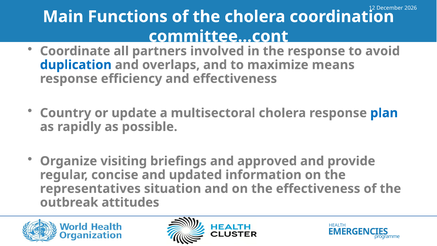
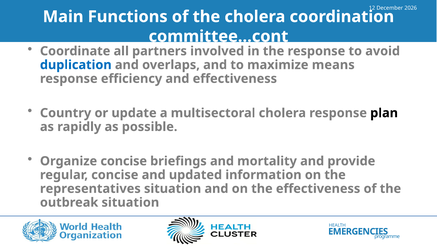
plan colour: blue -> black (384, 113)
Organize visiting: visiting -> concise (124, 161)
approved: approved -> mortality (267, 161)
outbreak attitudes: attitudes -> situation (130, 202)
